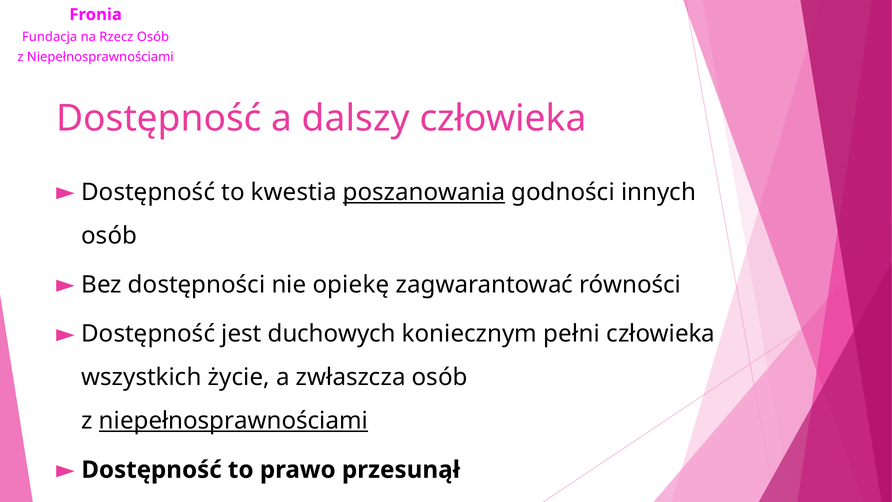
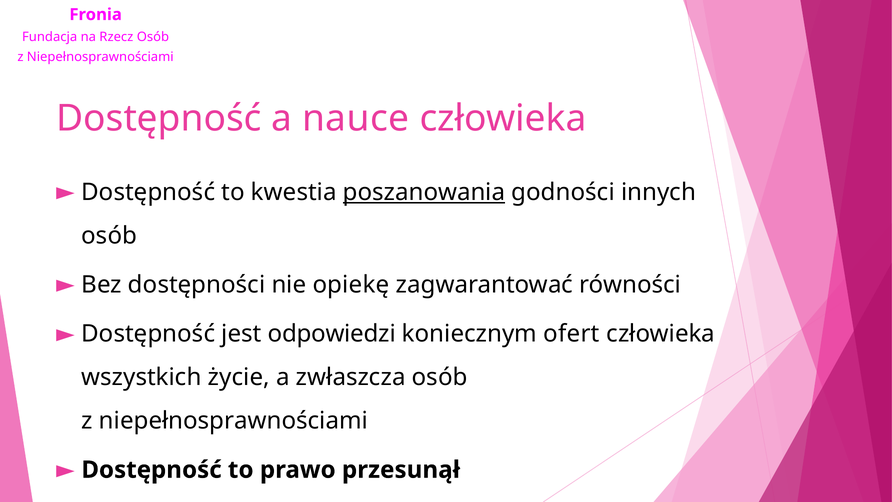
dalszy: dalszy -> nauce (356, 119)
duchowych: duchowych -> odpowiedzi (332, 334)
pełni: pełni -> ofert (572, 334)
niepełnosprawnościami underline: present -> none (233, 421)
